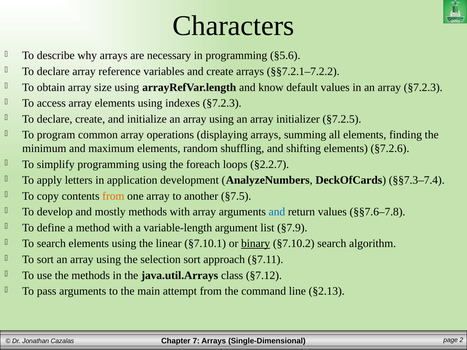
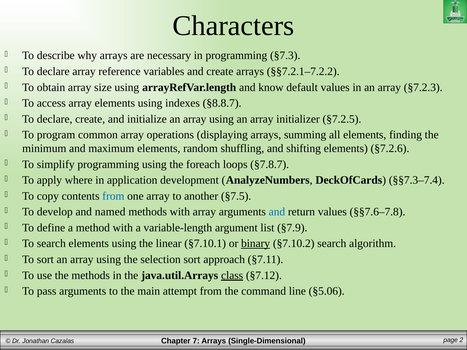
§5.6: §5.6 -> §7.3 (285, 56)
indexes §7.2.3: §7.2.3 -> §8.8.7 (222, 103)
§2.2.7: §2.2.7 -> §7.8.7 (270, 164)
letters: letters -> where (79, 180)
from colour: orange -> blue (113, 196)
mostly: mostly -> named (110, 212)
class underline: none -> present (232, 275)
§2.13: §2.13 -> §5.06 (327, 291)
